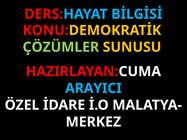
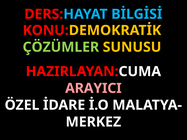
ARAYICI colour: light blue -> pink (93, 88)
